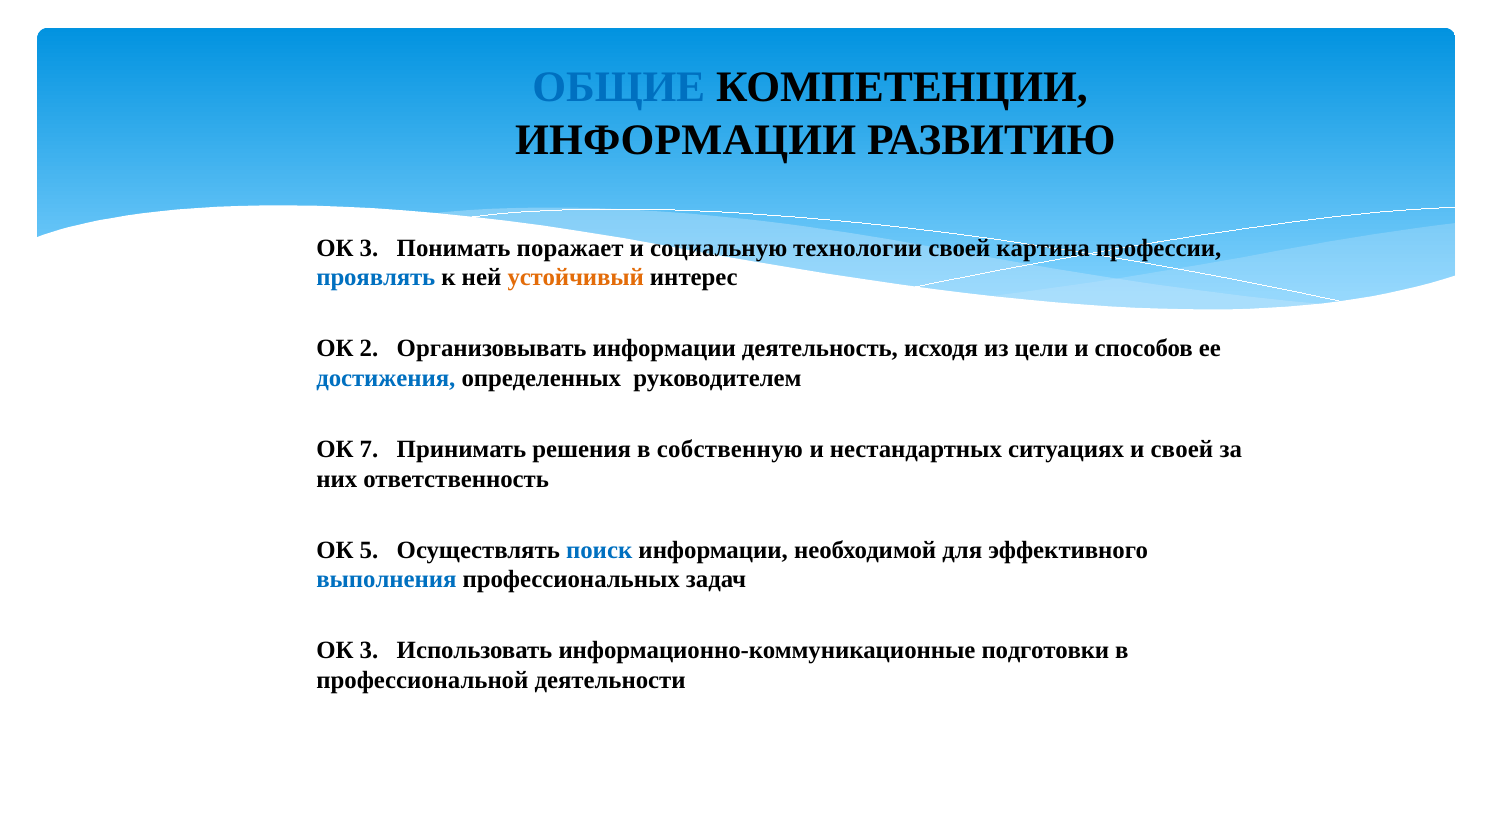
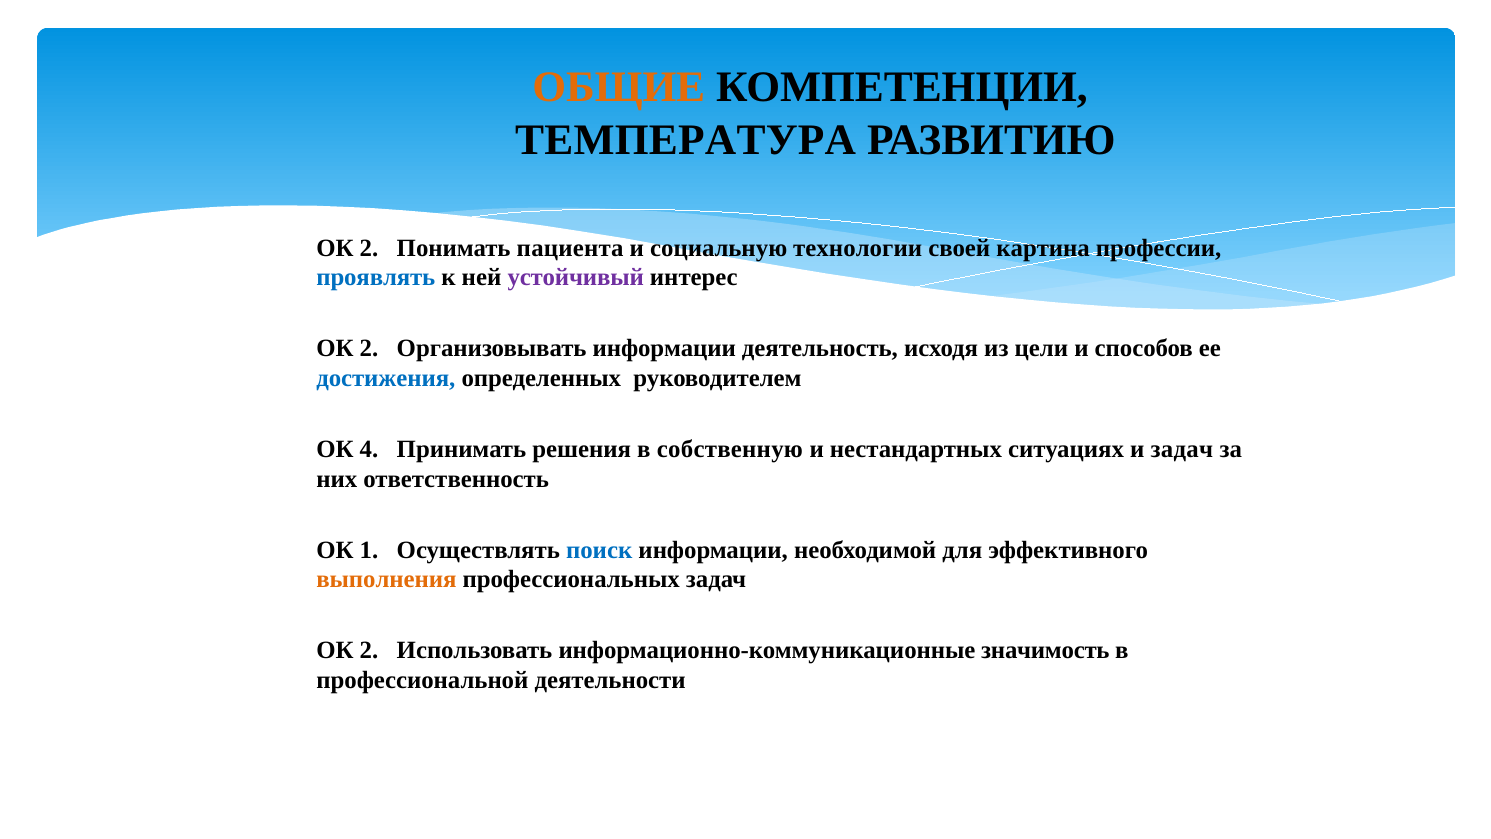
ОБЩИЕ colour: blue -> orange (619, 88)
ИНФОРМАЦИИ: ИНФОРМАЦИИ -> ТЕМПЕРАТУРА (686, 140)
3: 3 -> 2 (369, 248)
поражает: поражает -> пациента (570, 248)
устойчивый colour: orange -> purple (576, 278)
7: 7 -> 4 (369, 449)
и своей: своей -> задач (1182, 449)
5: 5 -> 1 (369, 550)
выполнения colour: blue -> orange (386, 579)
3: 3 -> 2 (369, 650)
подготовки: подготовки -> значимость (1045, 650)
